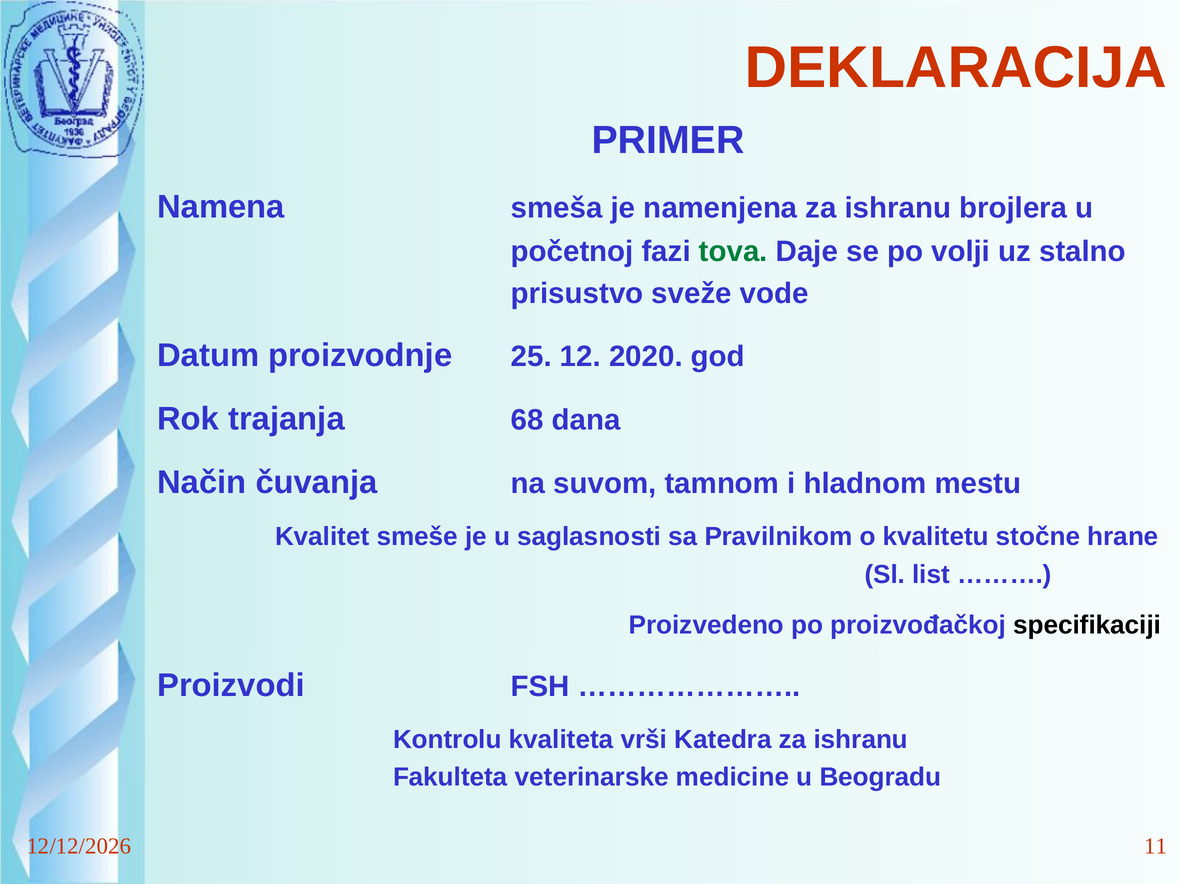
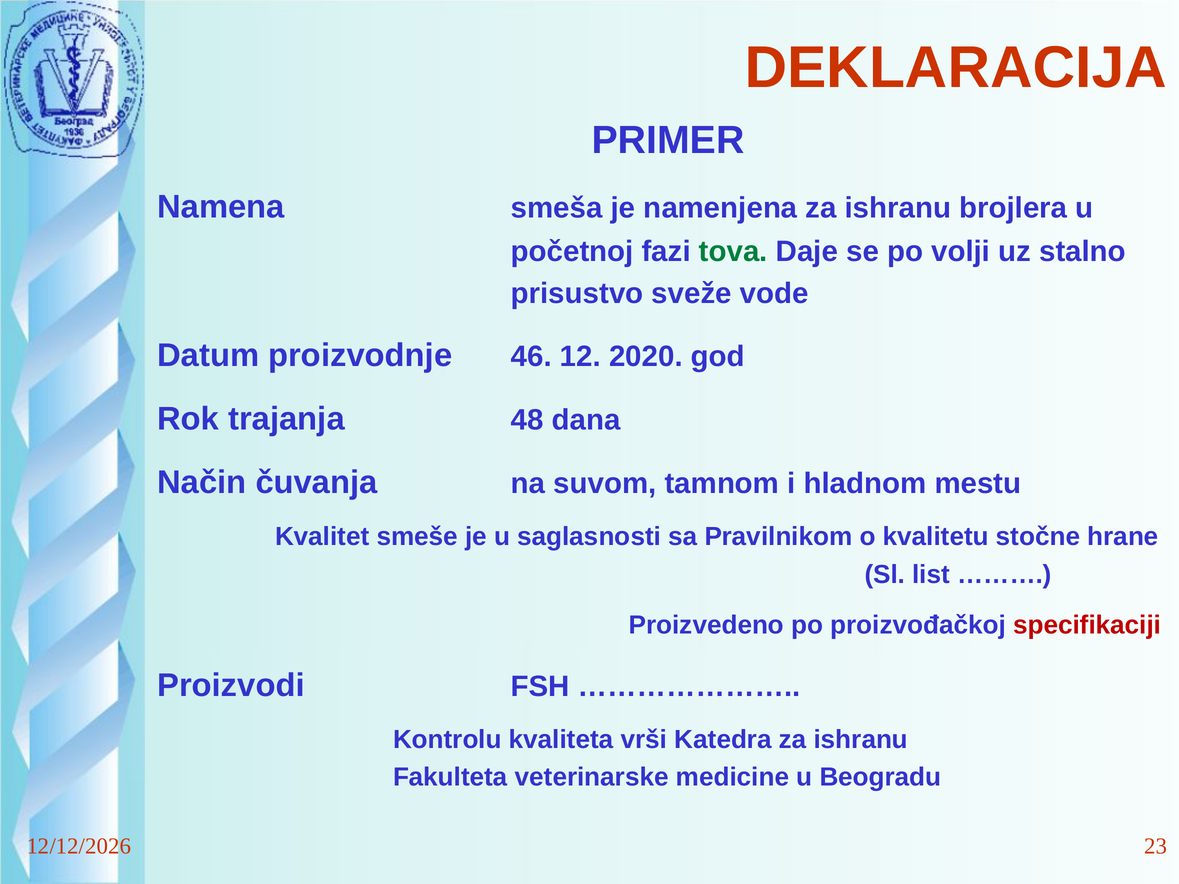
25: 25 -> 46 (531, 357)
68: 68 -> 48 (527, 420)
specifikaciji colour: black -> red (1087, 625)
11: 11 -> 23 (1156, 847)
